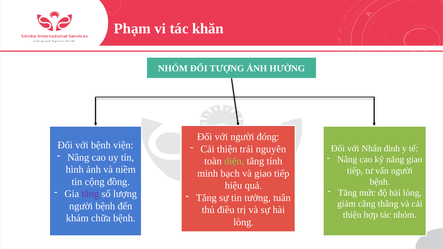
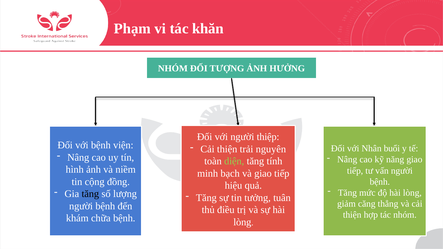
đóng: đóng -> thiệp (268, 137)
dinh: dinh -> buổi (392, 149)
tăng colour: purple -> black (90, 194)
